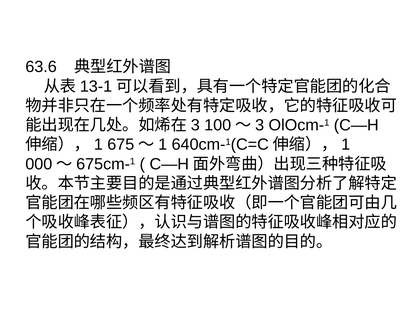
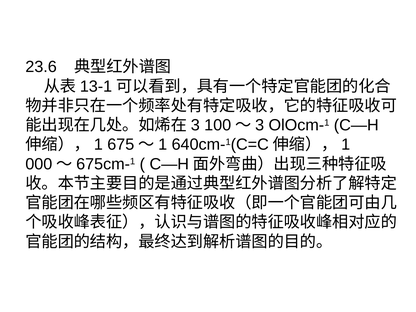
63.6: 63.6 -> 23.6 (41, 67)
